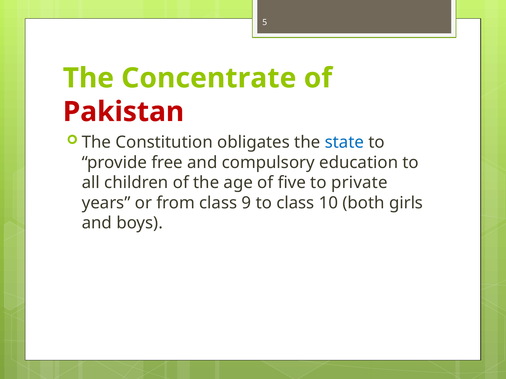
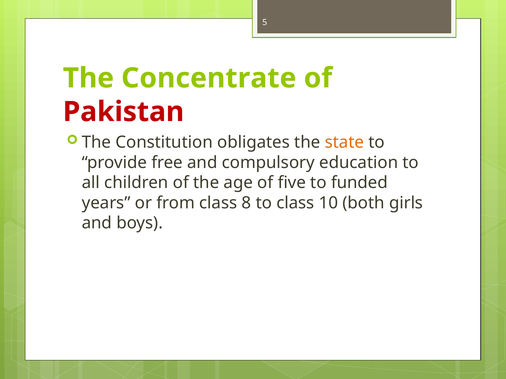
state colour: blue -> orange (344, 142)
private: private -> funded (359, 183)
9: 9 -> 8 (246, 203)
